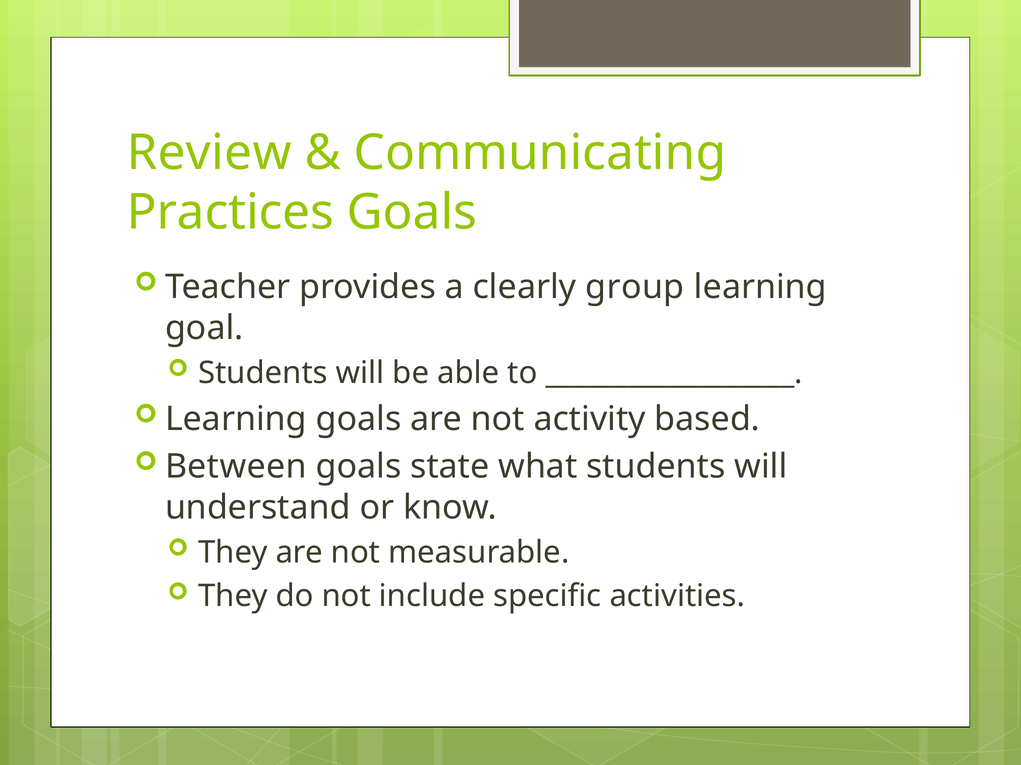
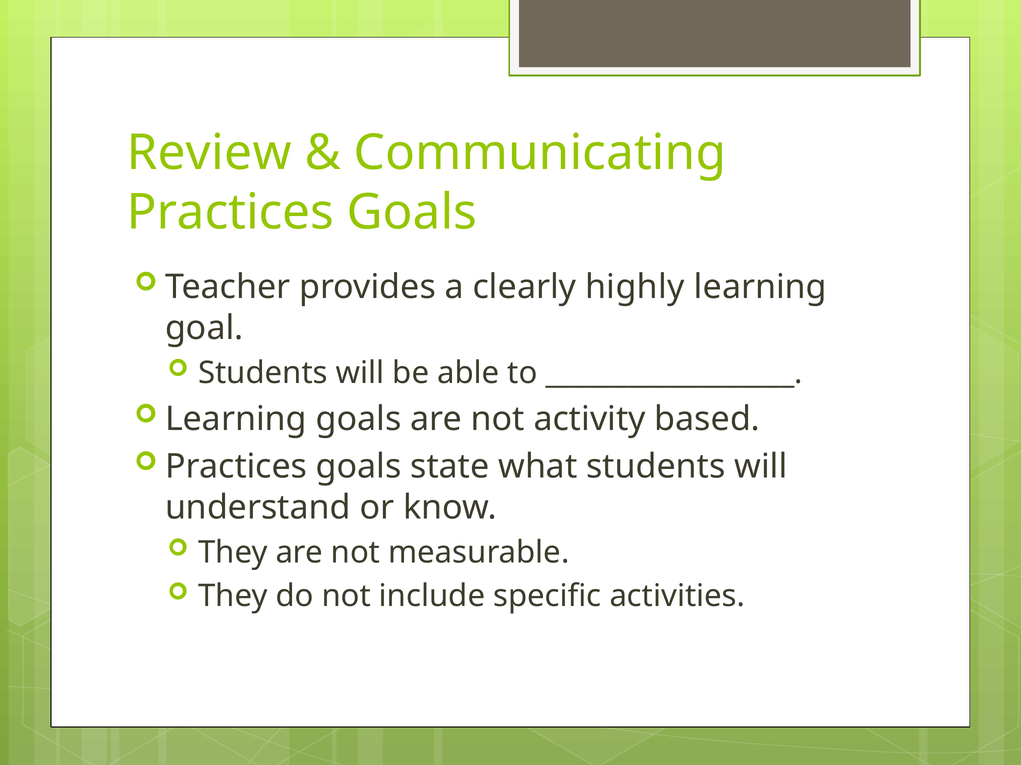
group: group -> highly (635, 287)
Between: Between -> Practices (236, 467)
